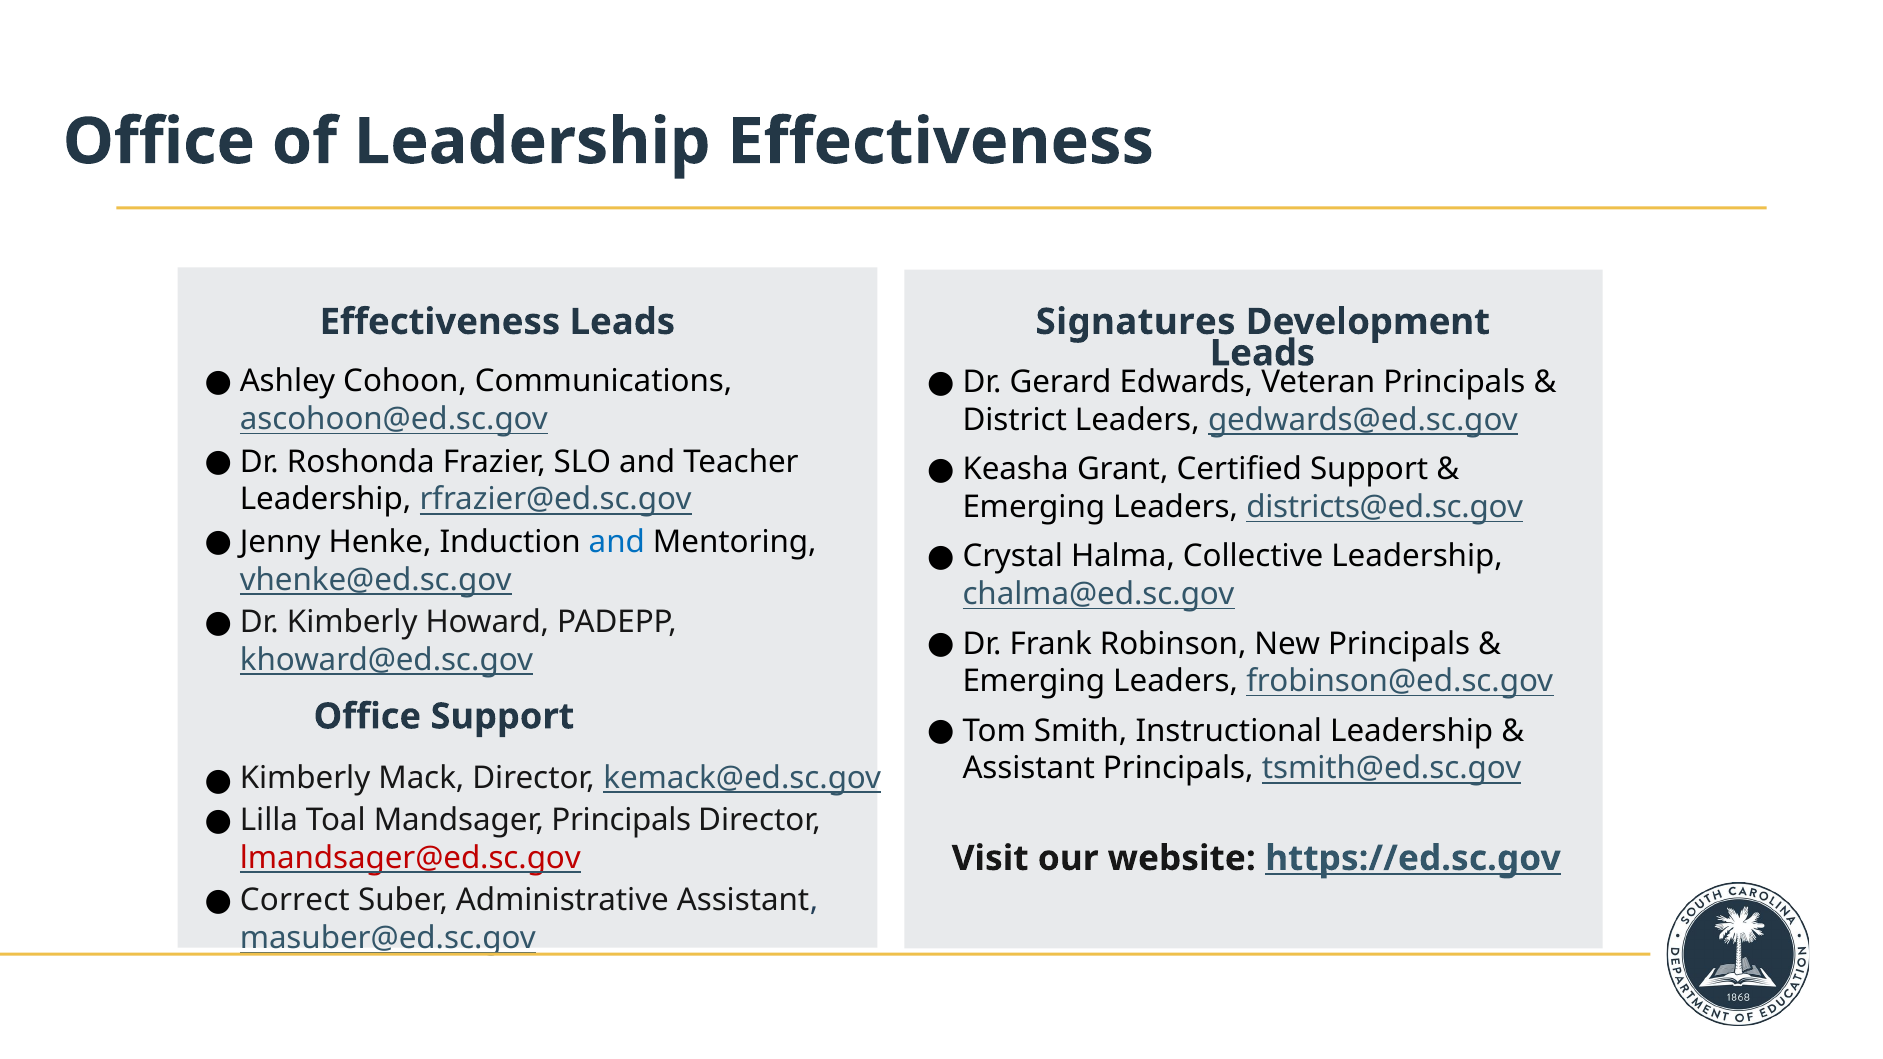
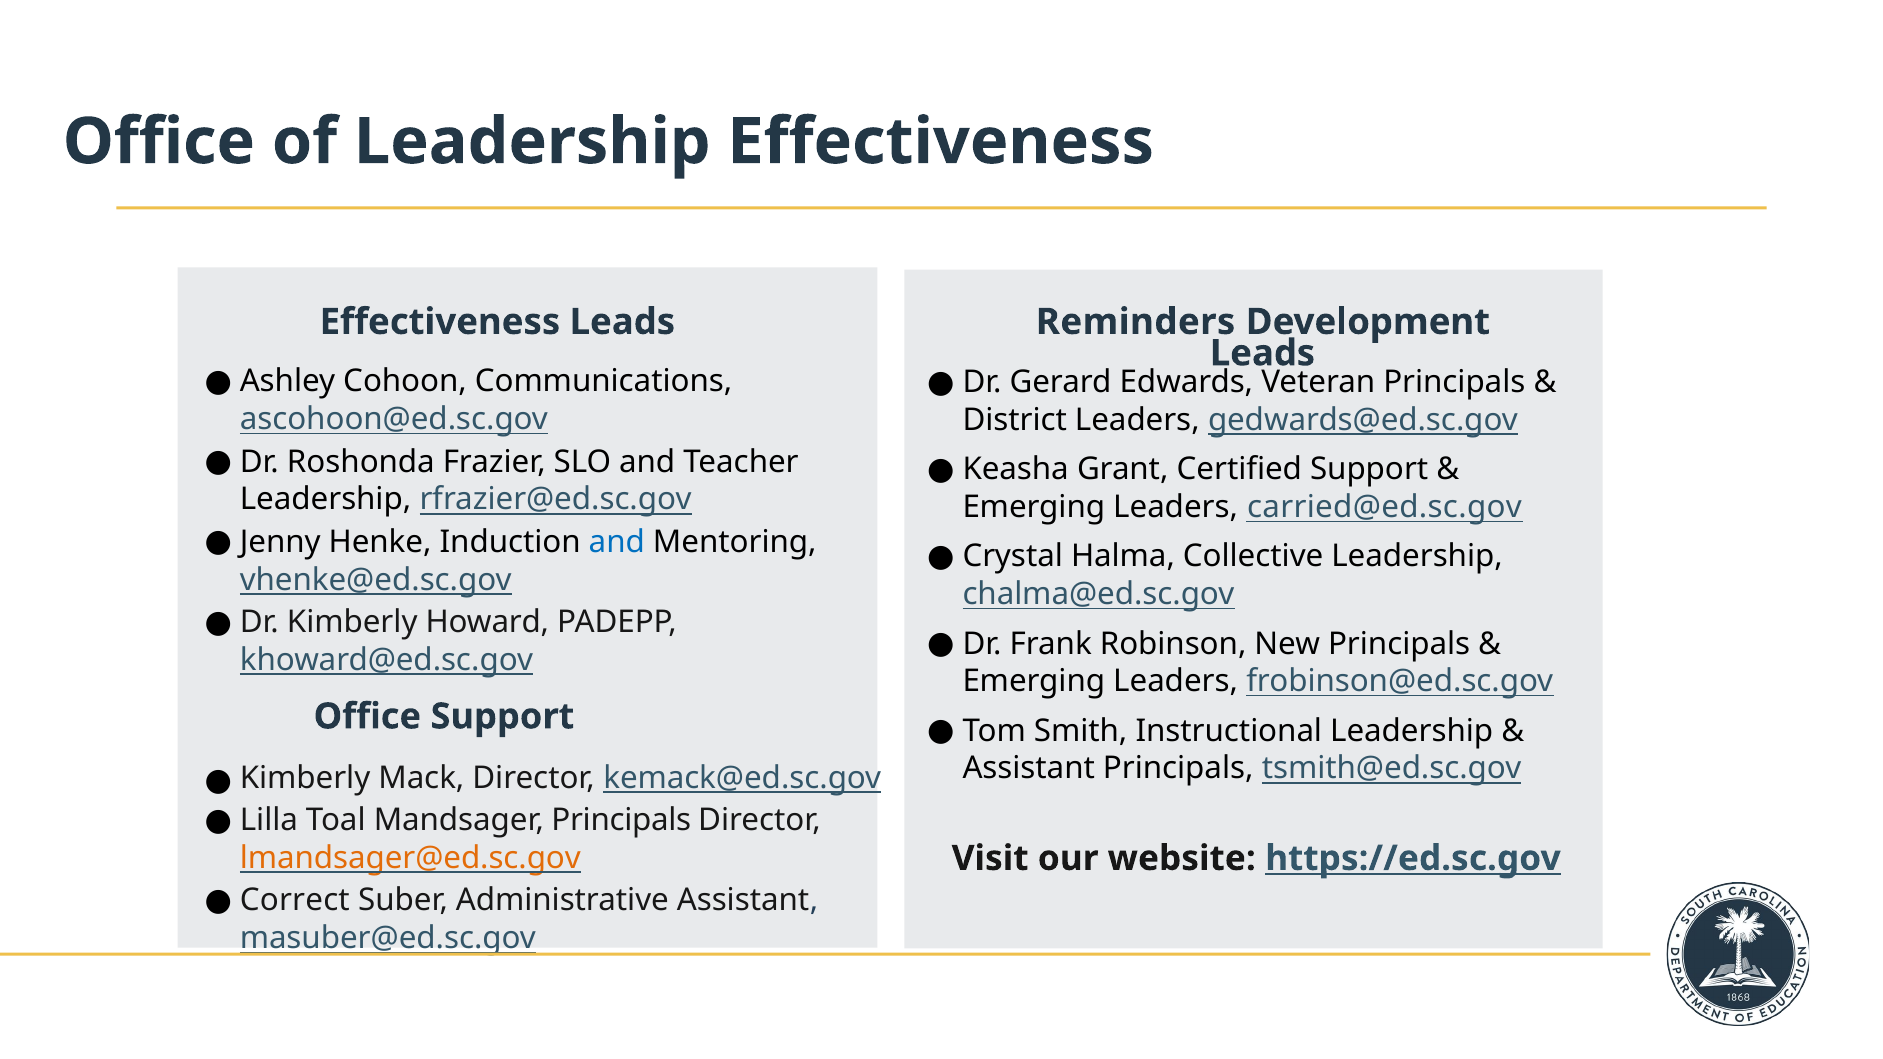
Signatures: Signatures -> Reminders (1136, 322)
districts@ed.sc.gov: districts@ed.sc.gov -> carried@ed.sc.gov (1384, 507)
lmandsager@ed.sc.gov colour: red -> orange (410, 858)
